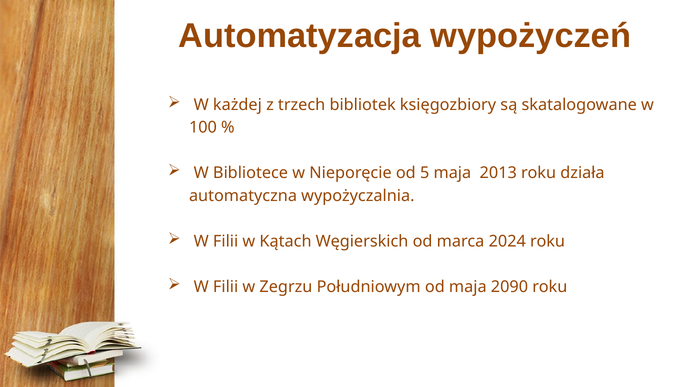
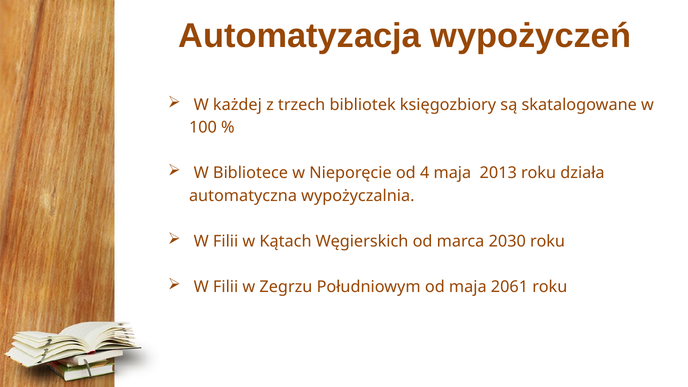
5: 5 -> 4 (425, 173)
2024: 2024 -> 2030 (507, 241)
2090: 2090 -> 2061 (509, 287)
